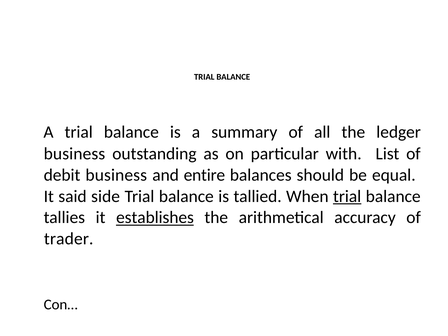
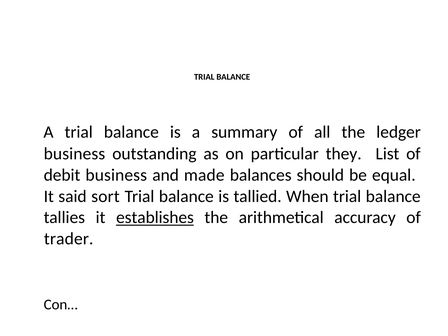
with: with -> they (344, 154)
entire: entire -> made (204, 175)
side: side -> sort (106, 196)
trial underline: present -> none (347, 196)
